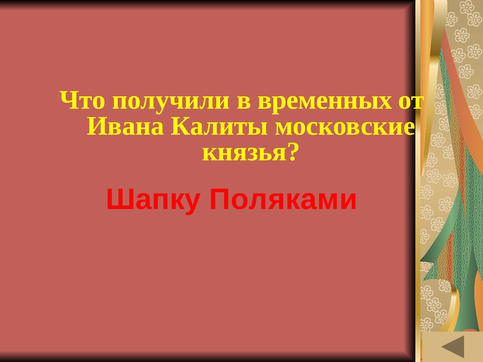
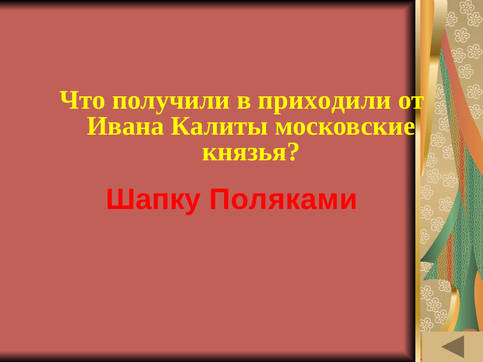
временных: временных -> приходили (325, 100)
